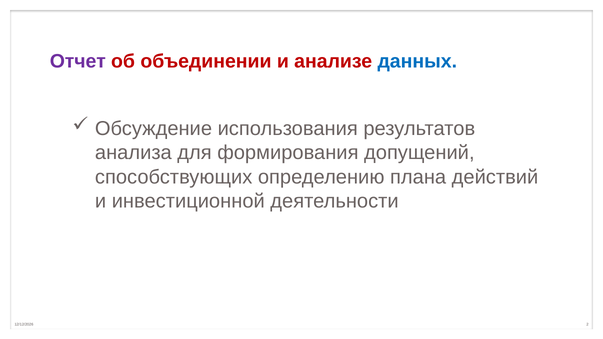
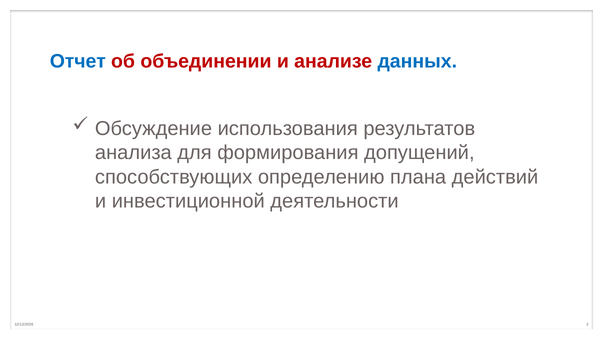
Отчет colour: purple -> blue (78, 62)
